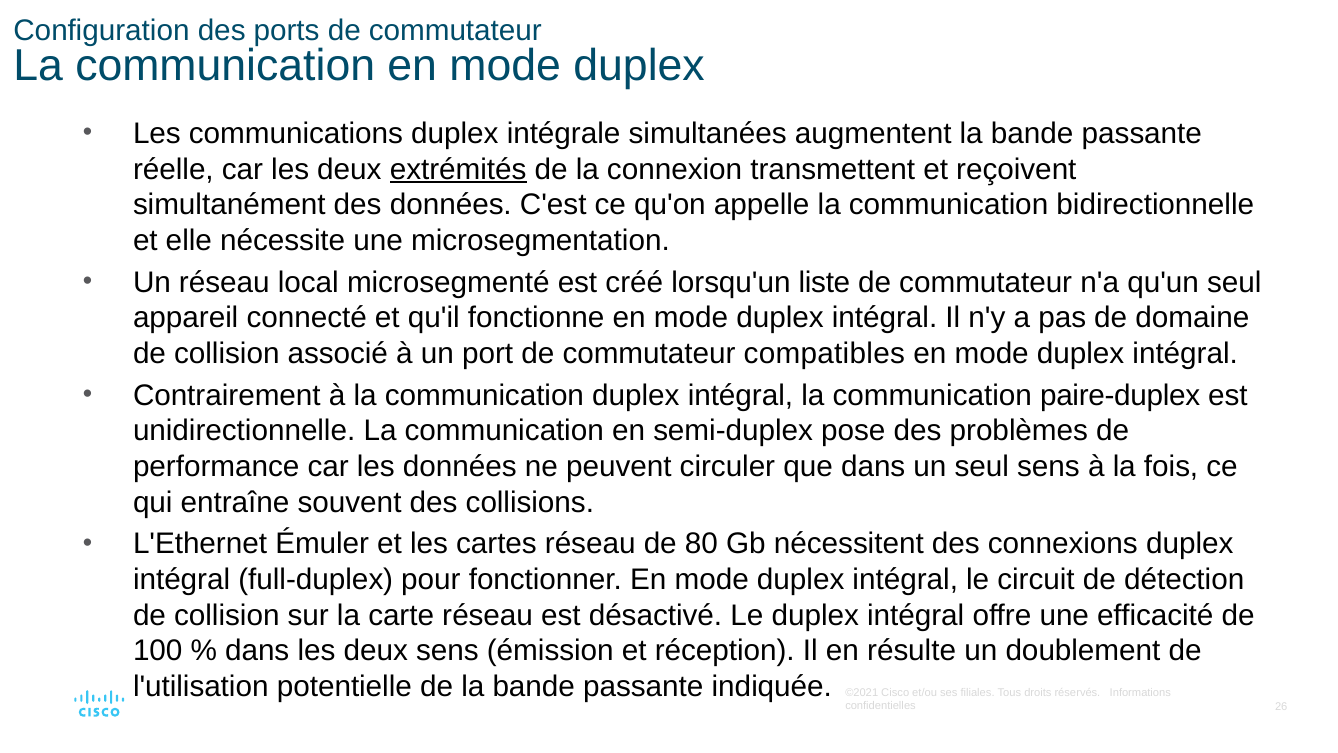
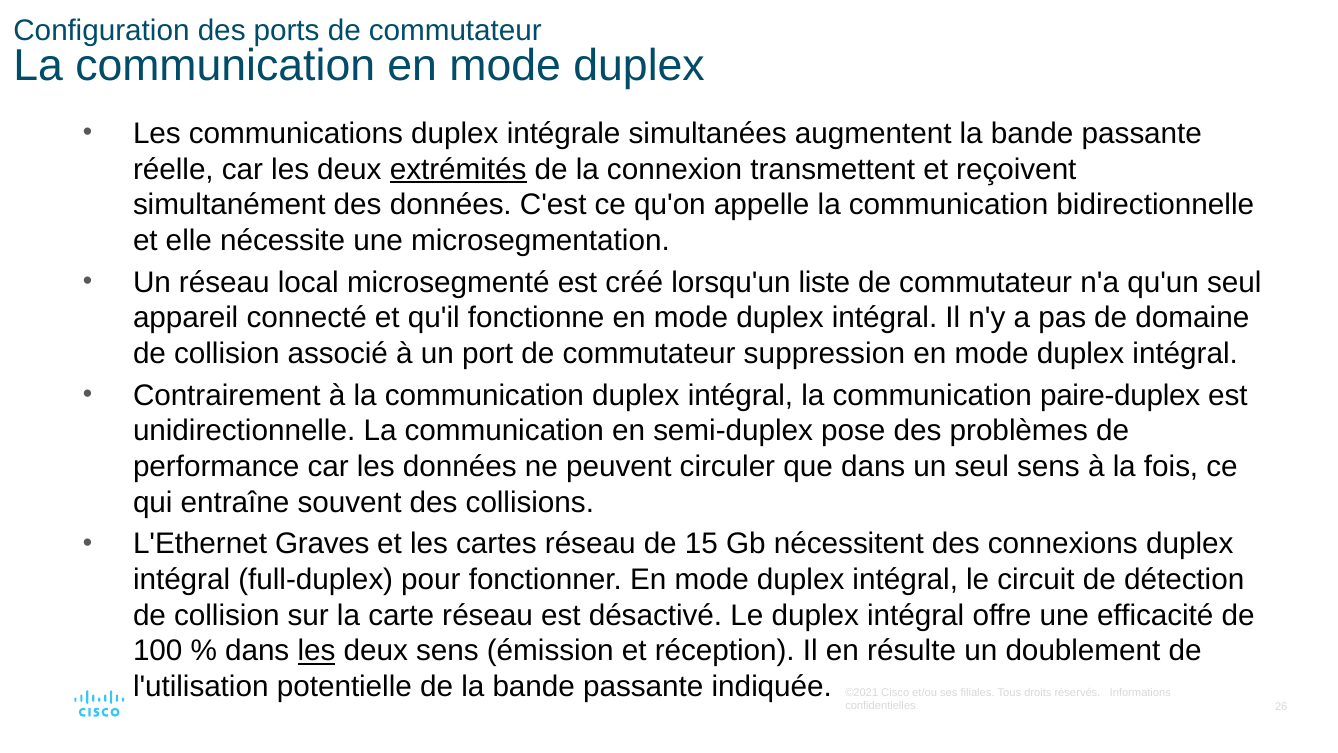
compatibles: compatibles -> suppression (824, 354)
Émuler: Émuler -> Graves (322, 544)
80: 80 -> 15 (701, 544)
les underline: none -> present (317, 651)
